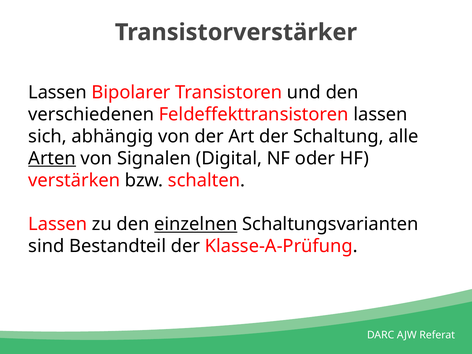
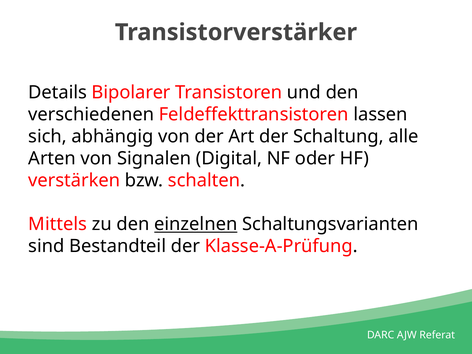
Lassen: Lassen -> Details (58, 92)
Arten underline: present -> none (52, 158)
Lassen: Lassen -> Mittels (58, 224)
